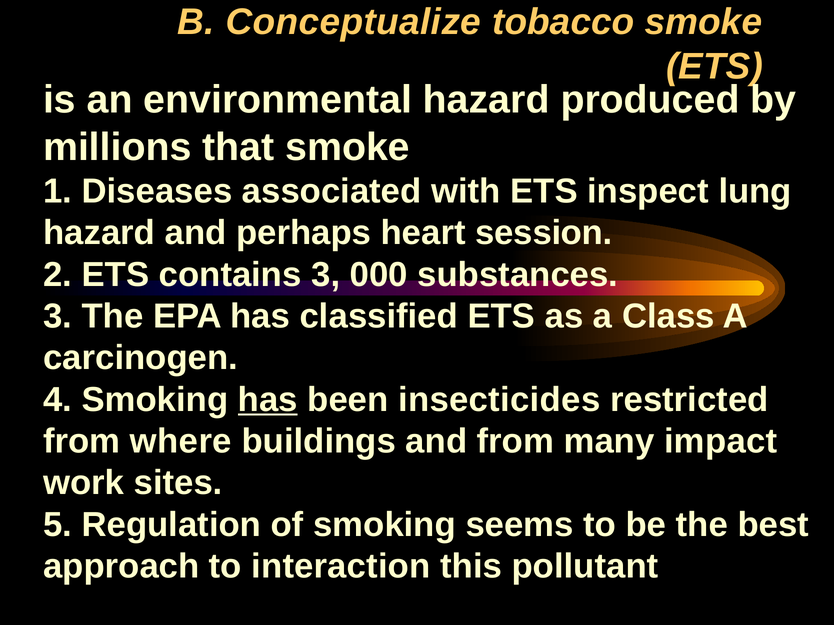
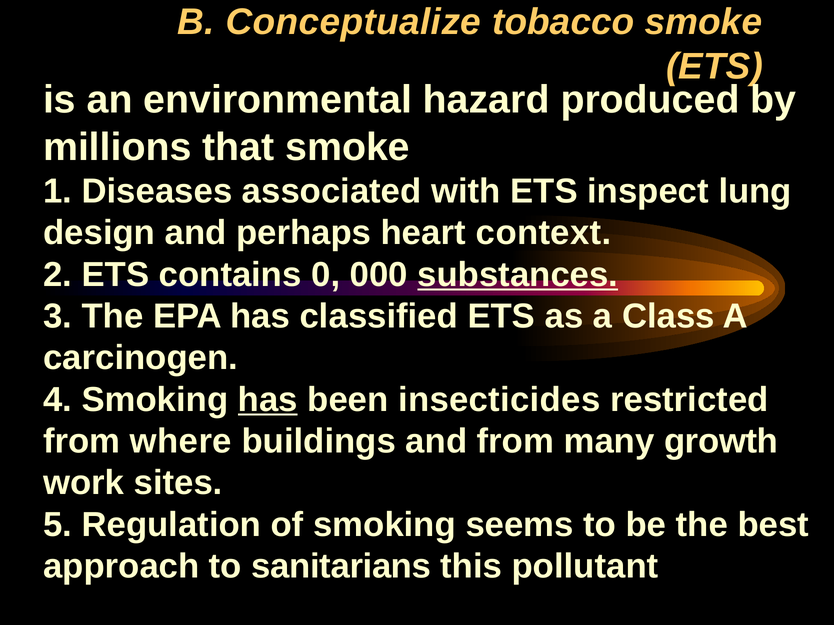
hazard: hazard -> design (99, 233)
session: session -> context (544, 233)
contains 3: 3 -> 0 (326, 275)
substances underline: none -> present (518, 275)
impact: impact -> growth (721, 442)
interaction: interaction -> sanitarians (341, 567)
